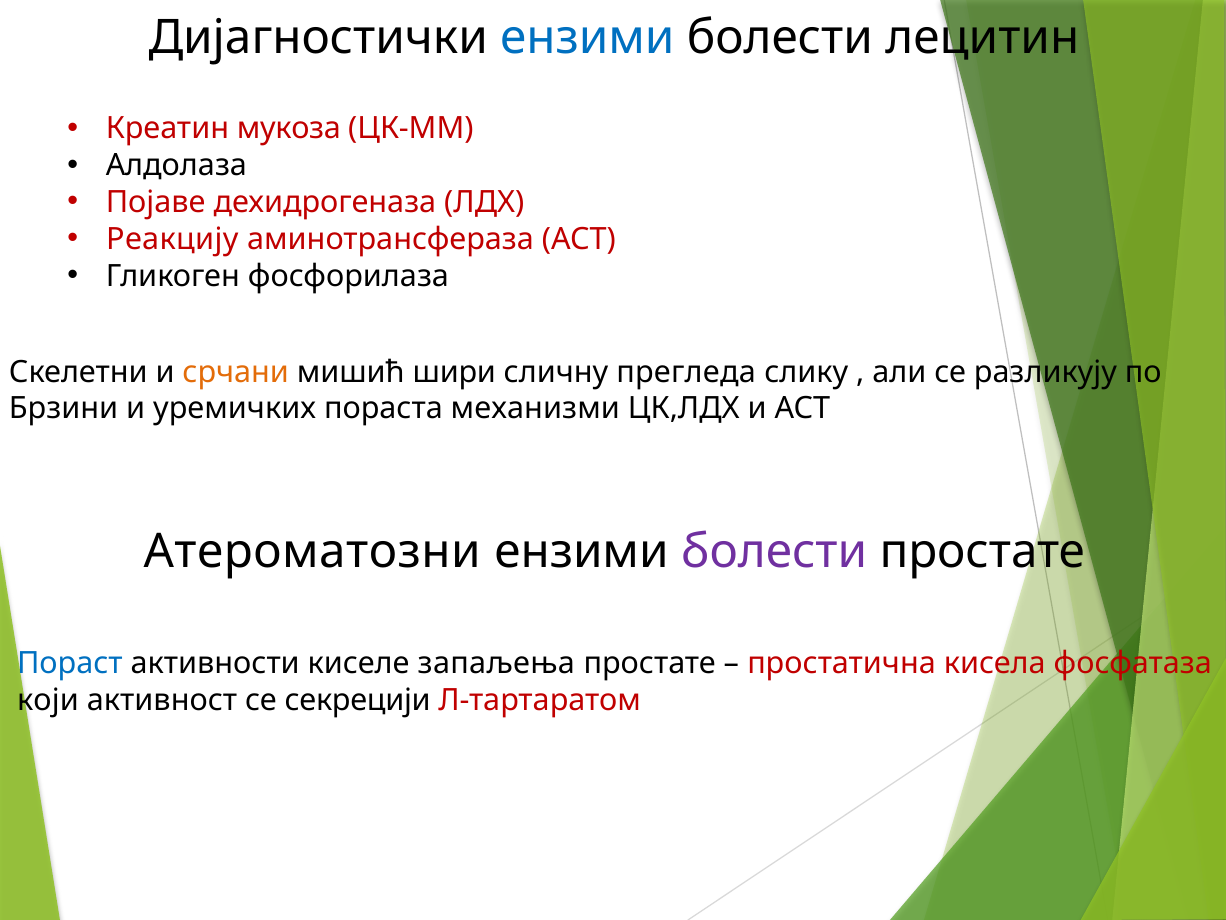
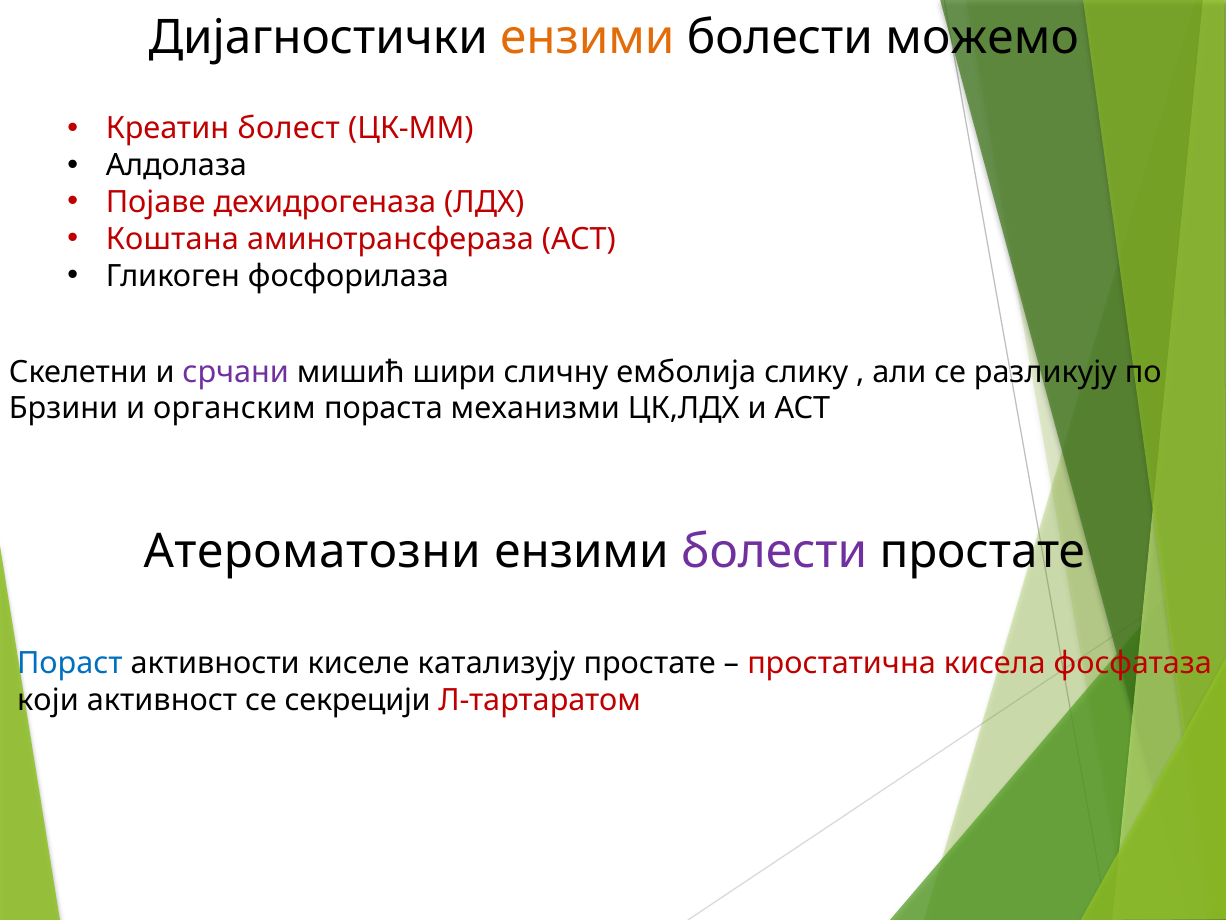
ензими colour: blue -> orange (587, 38)
лецитин: лецитин -> можемо (982, 38)
мукоза: мукоза -> болест (289, 129)
Реакцију: Реакцију -> Коштана (172, 239)
срчани colour: orange -> purple (236, 372)
прегледа: прегледа -> емболија (686, 372)
уремичких: уремичких -> органским (234, 409)
запаљења: запаљења -> катализују (496, 663)
